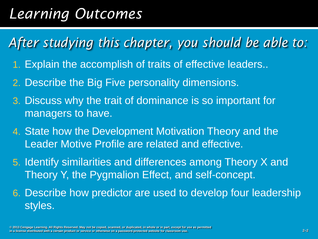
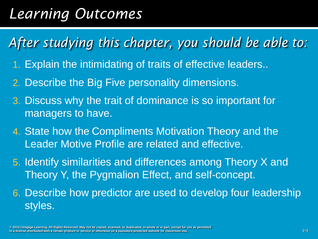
accomplish: accomplish -> intimidating (107, 64)
Development: Development -> Compliments (122, 131)
